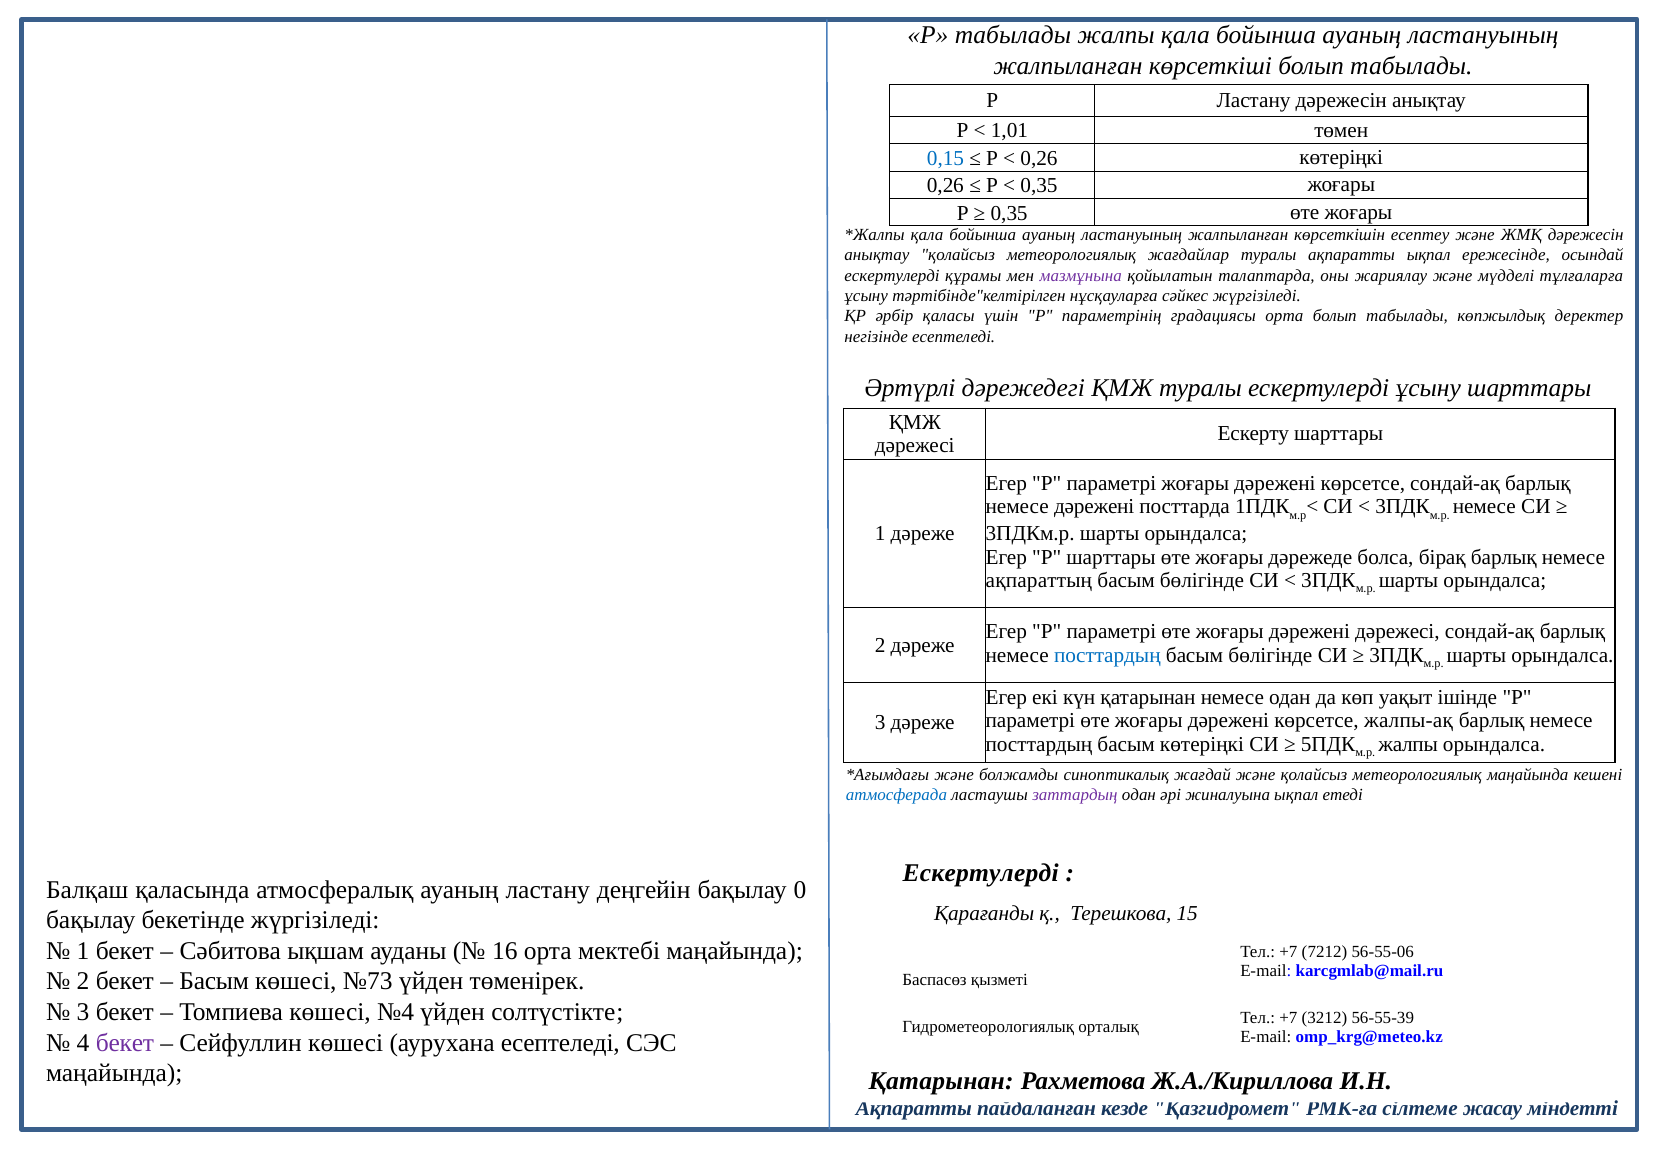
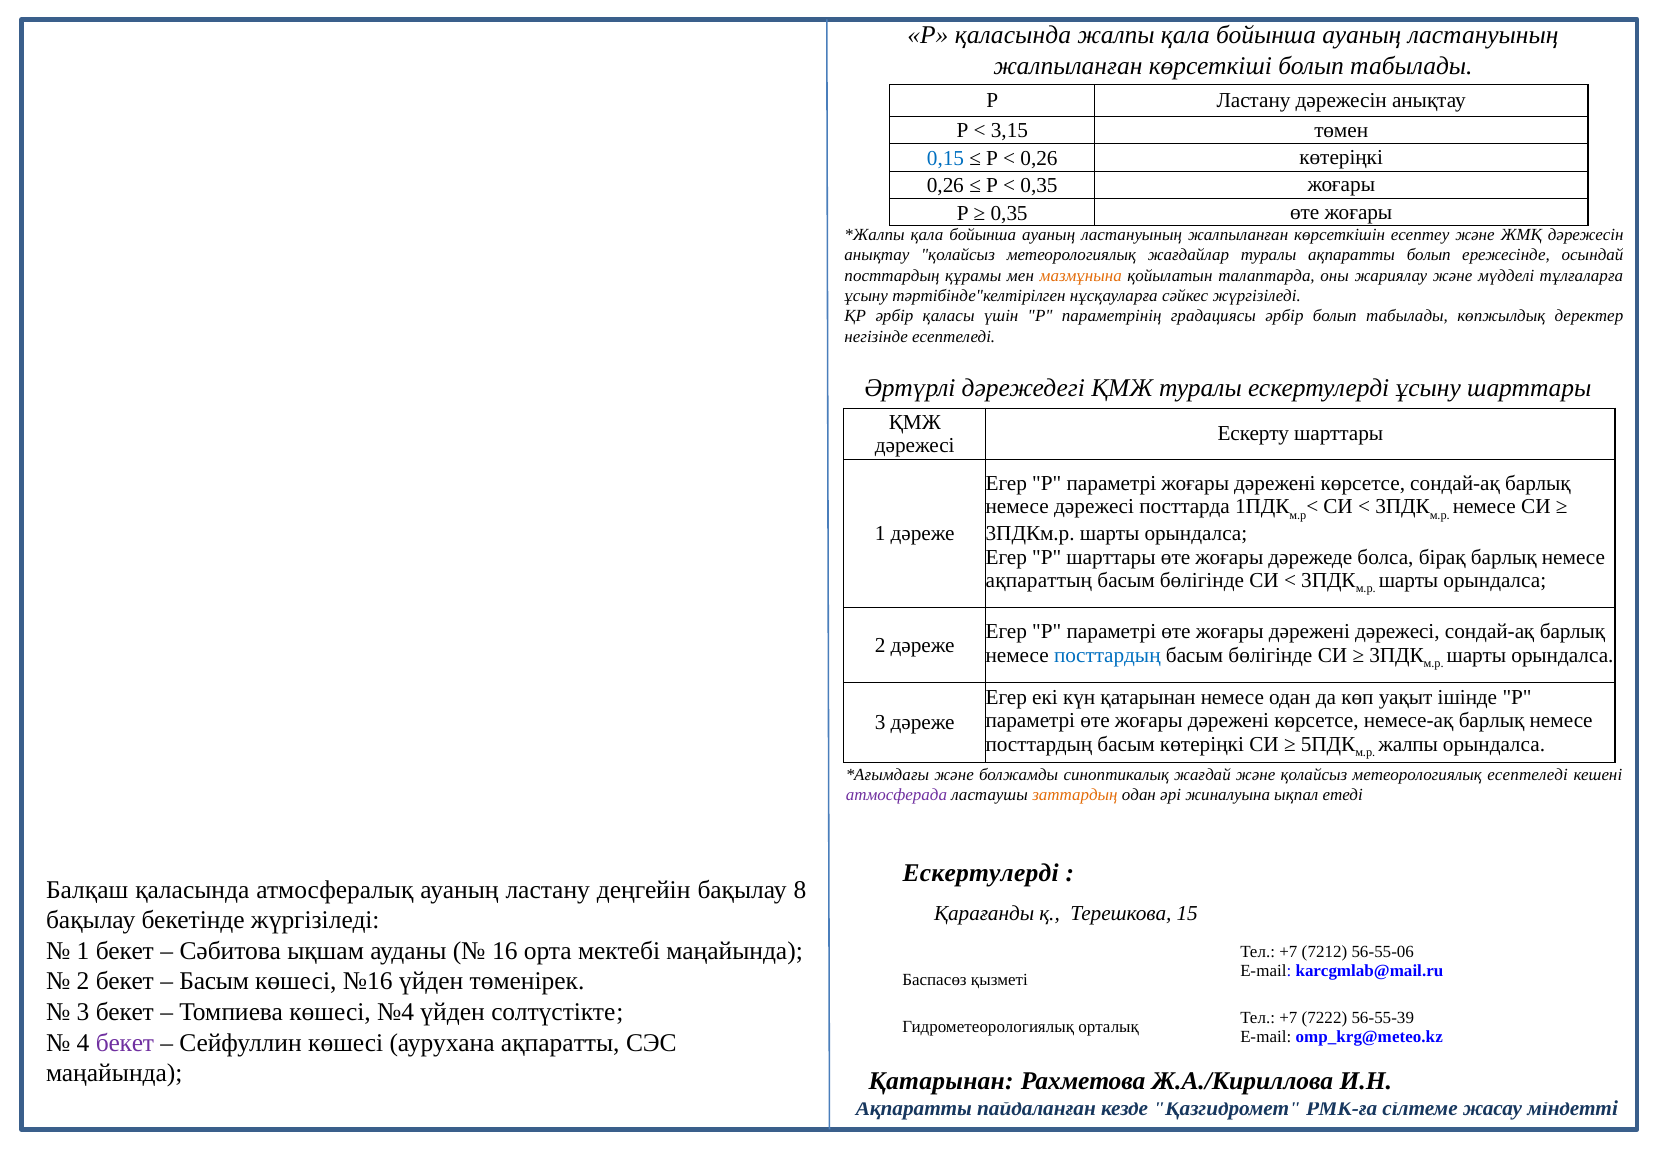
Р табылады: табылады -> қаласында (1013, 35)
1,01: 1,01 -> 3,15 (1009, 131)
ақпаратты ықпал: ықпал -> болып (1429, 255)
ескертулерді: ескертулерді -> посттардың (892, 275)
мазмұнына colour: purple -> orange (1081, 275)
градациясы орта: орта -> әрбір (1284, 316)
немесе дәрежені: дәрежені -> дәрежесі (1094, 507)
жалпы-ақ: жалпы-ақ -> немесе-ақ (1409, 721)
метеорологиялық маңайында: маңайында -> есептеледі (1528, 774)
атмосферада colour: blue -> purple (896, 795)
заттардың colour: purple -> orange (1075, 795)
0: 0 -> 8 (800, 889)
№73: №73 -> №16 (368, 981)
3212: 3212 -> 7222 (1324, 1017)
аурухана есептеледі: есептеледі -> ақпаратты (560, 1042)
